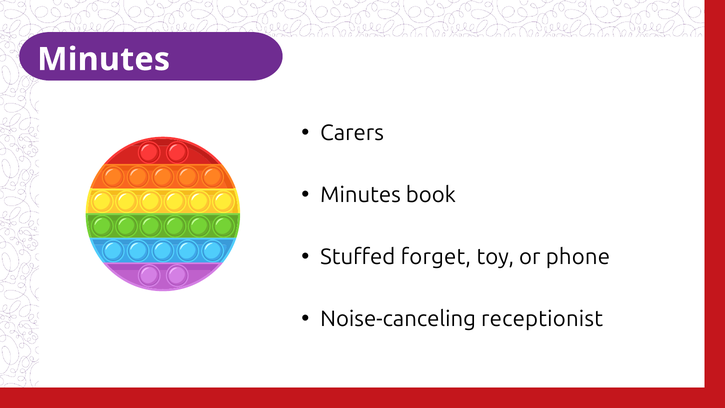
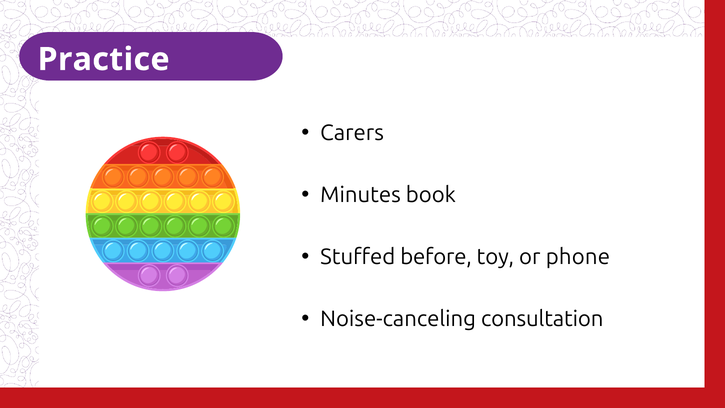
Minutes: Minutes -> Practice (104, 59)
forget: forget -> before (436, 257)
receptionist: receptionist -> consultation (542, 319)
